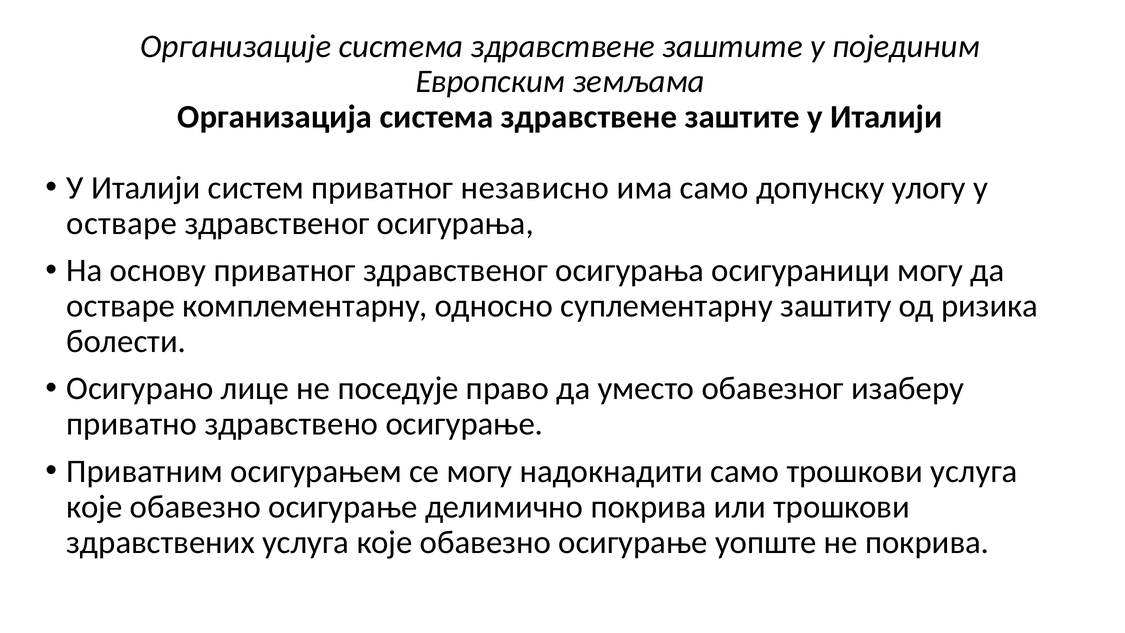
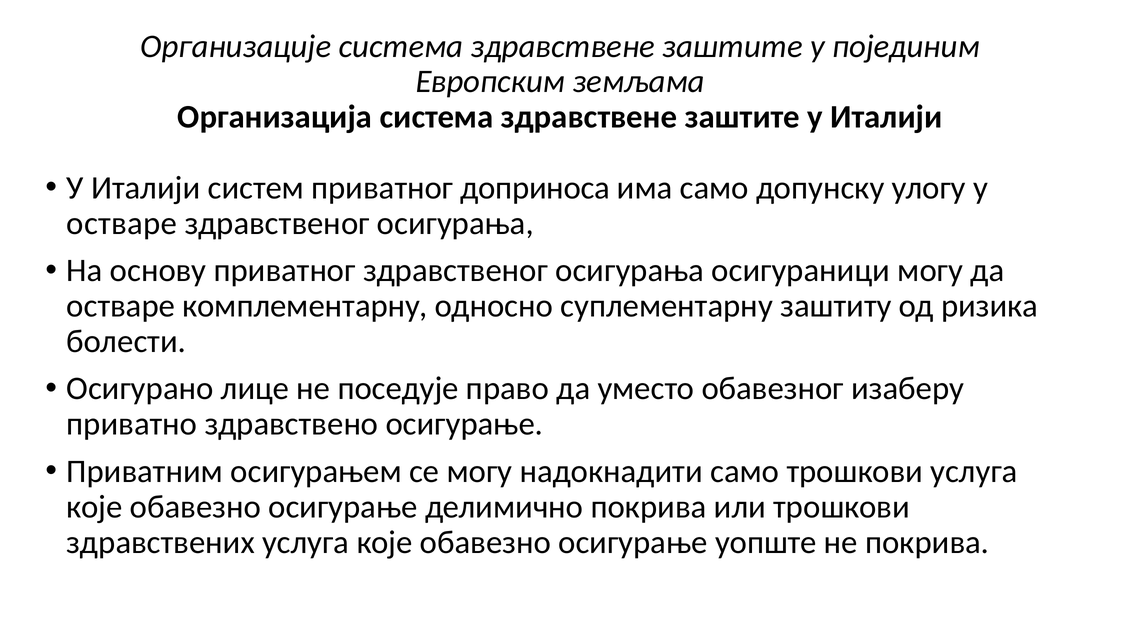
независно: независно -> доприноса (535, 188)
